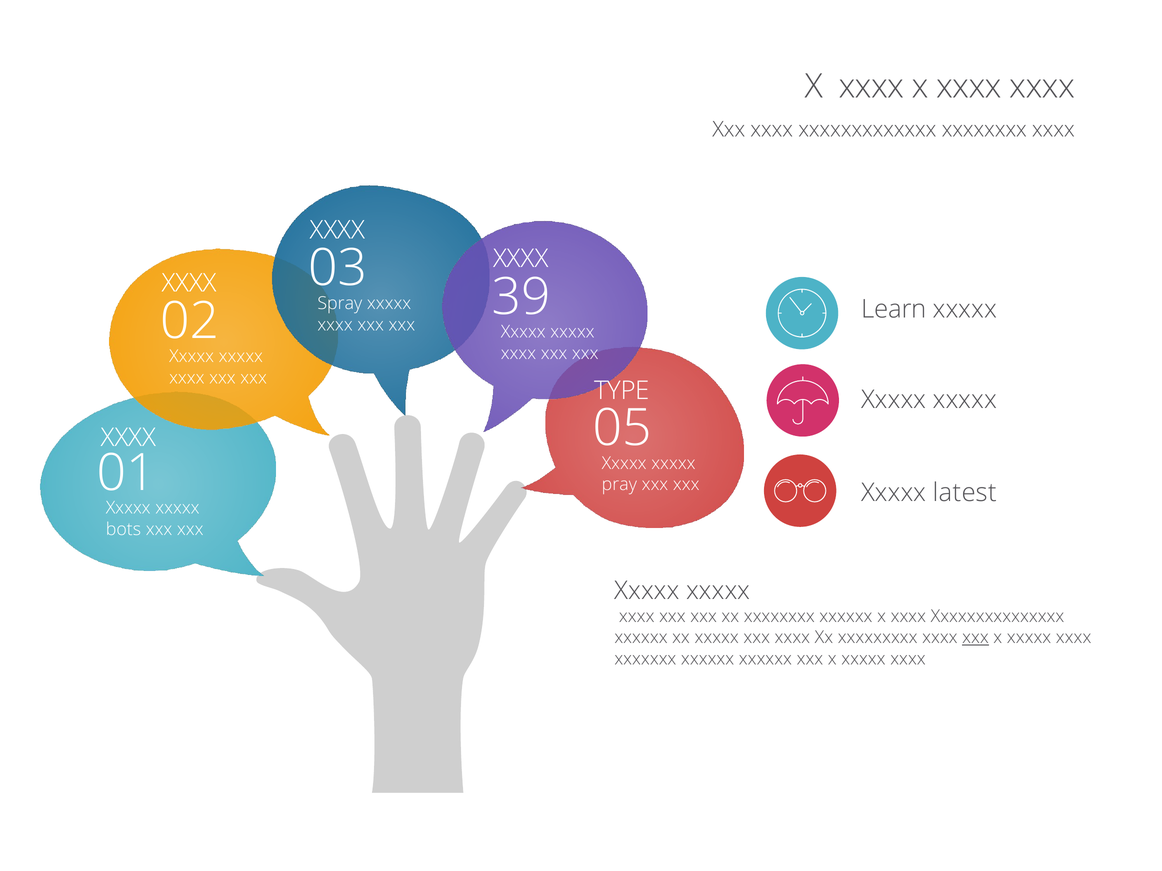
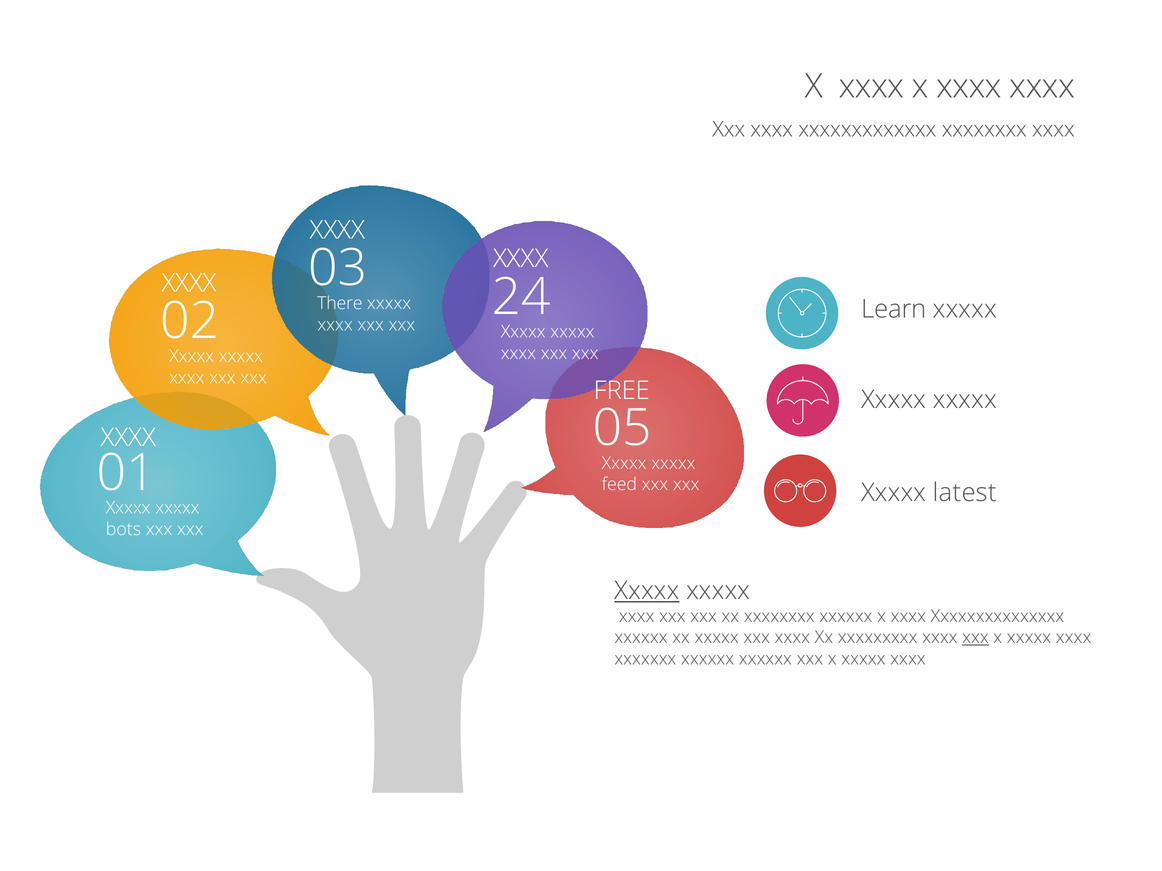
Spray: Spray -> There (340, 304)
39: 39 -> 24 (521, 297)
TYPE: TYPE -> FREE (622, 391)
pray: pray -> feed (619, 485)
Xxxxx underline: none -> present (647, 591)
